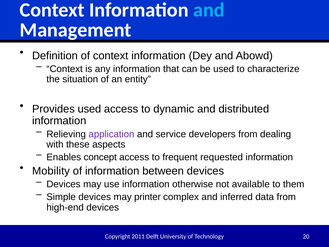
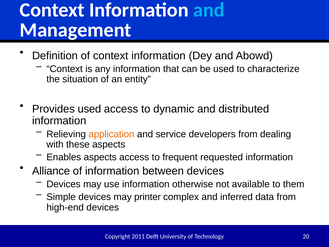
application colour: purple -> orange (111, 134)
Enables concept: concept -> aspects (100, 157)
Mobility: Mobility -> Alliance (51, 171)
